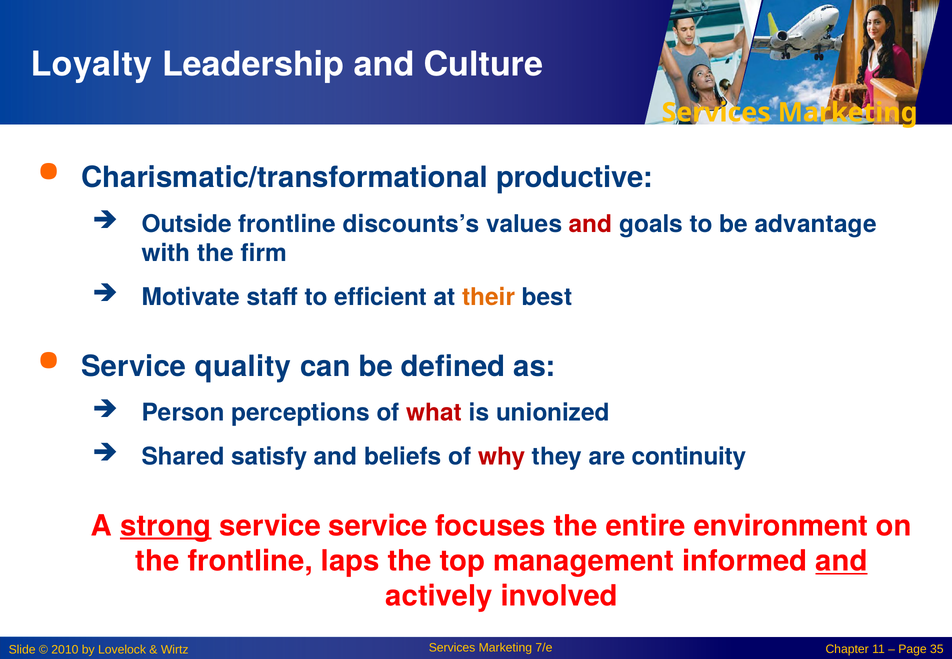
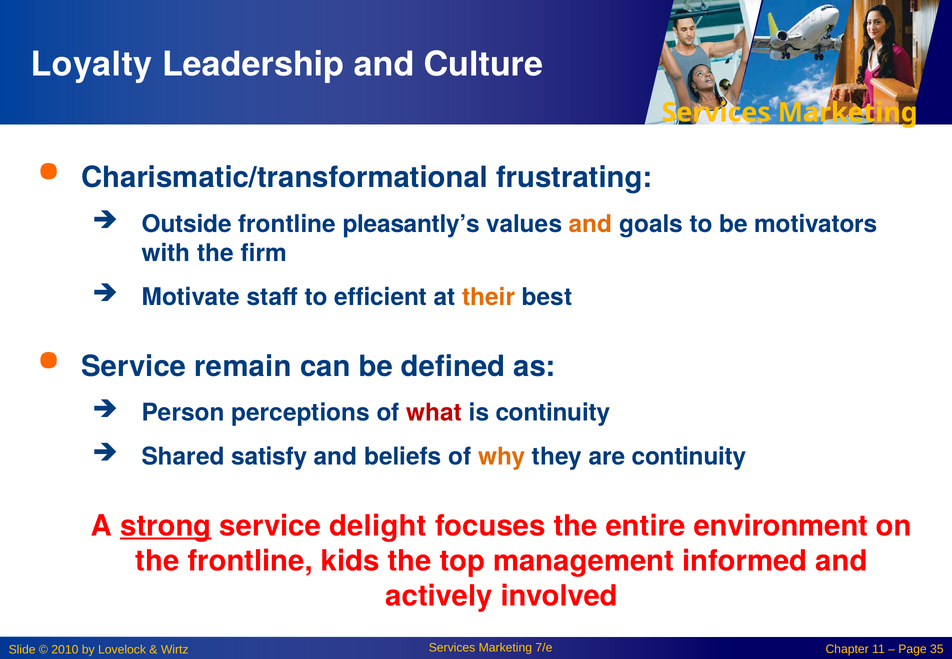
productive: productive -> frustrating (574, 178)
discounts’s: discounts’s -> pleasantly’s (411, 224)
and colour: red -> orange (591, 224)
advantage: advantage -> motivators (816, 224)
quality: quality -> remain (243, 367)
is unionized: unionized -> continuity (553, 413)
why colour: red -> orange (502, 457)
service service: service -> delight (378, 526)
laps: laps -> kids (350, 561)
and underline: present -> none (841, 561)
